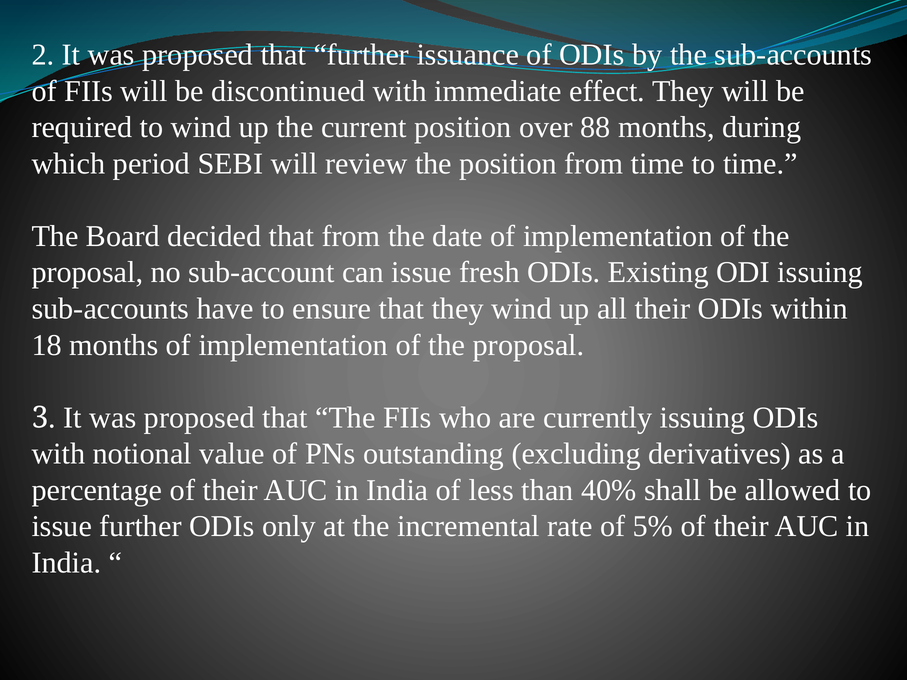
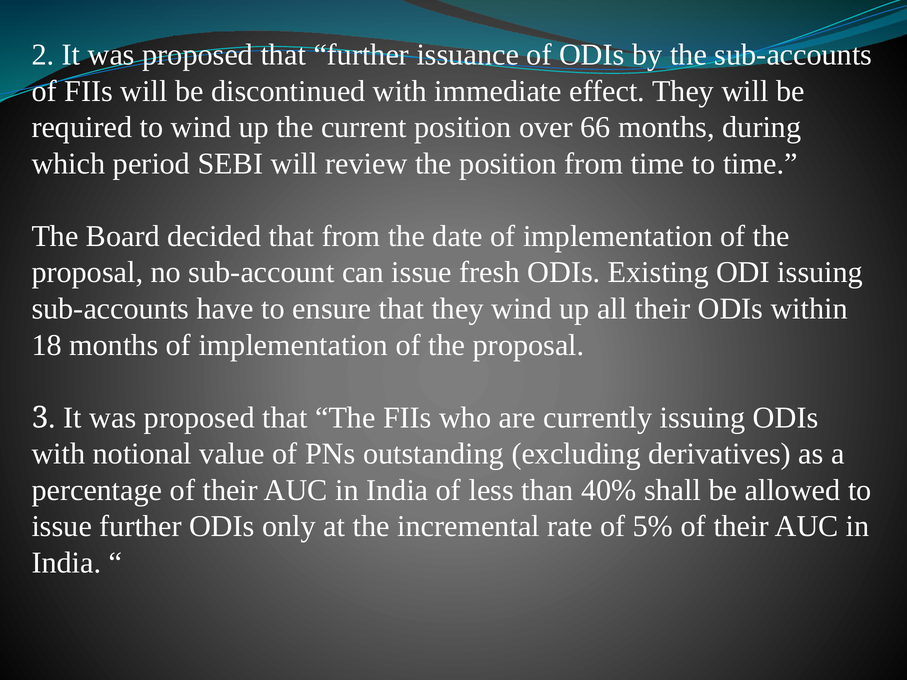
88: 88 -> 66 (595, 127)
